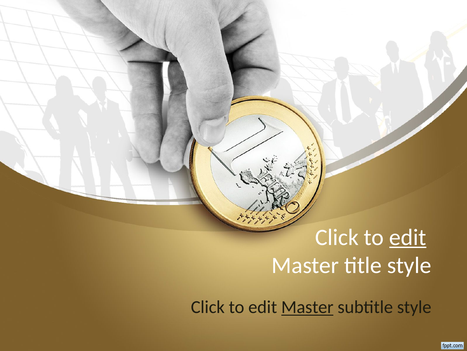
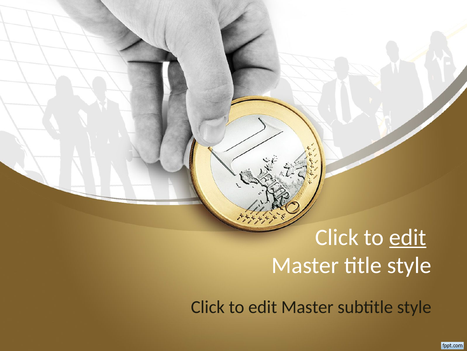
Master underline: present -> none (307, 307)
